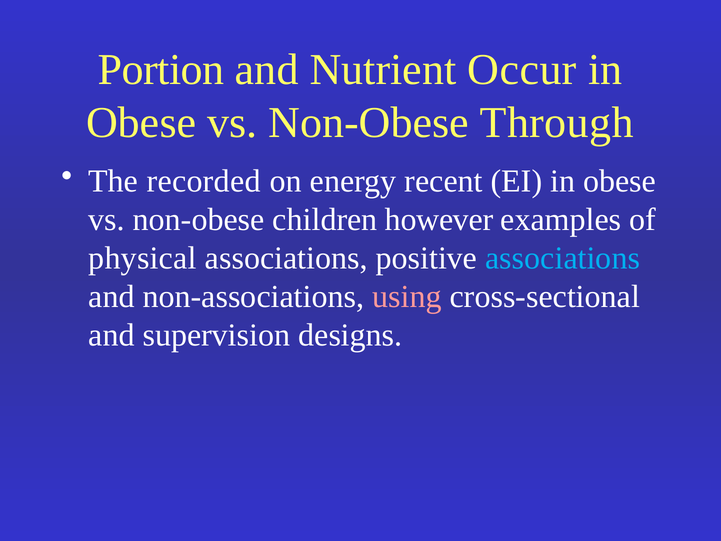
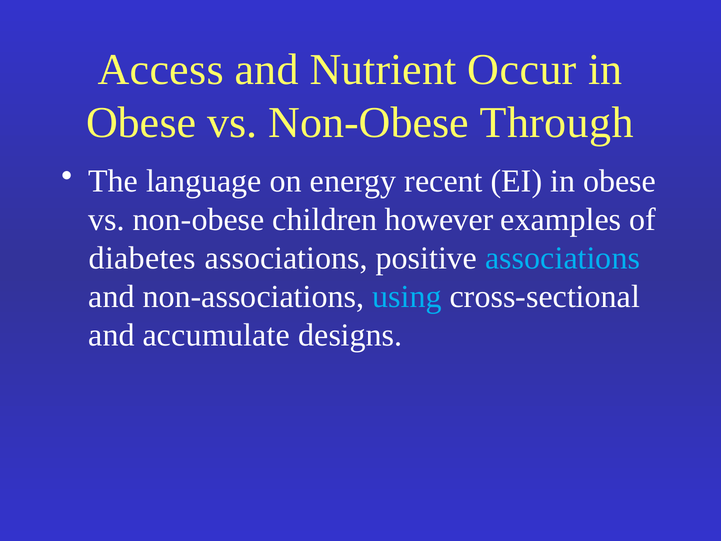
Portion: Portion -> Access (161, 70)
recorded: recorded -> language (204, 181)
physical: physical -> diabetes (142, 258)
using colour: pink -> light blue (407, 297)
supervision: supervision -> accumulate (216, 335)
